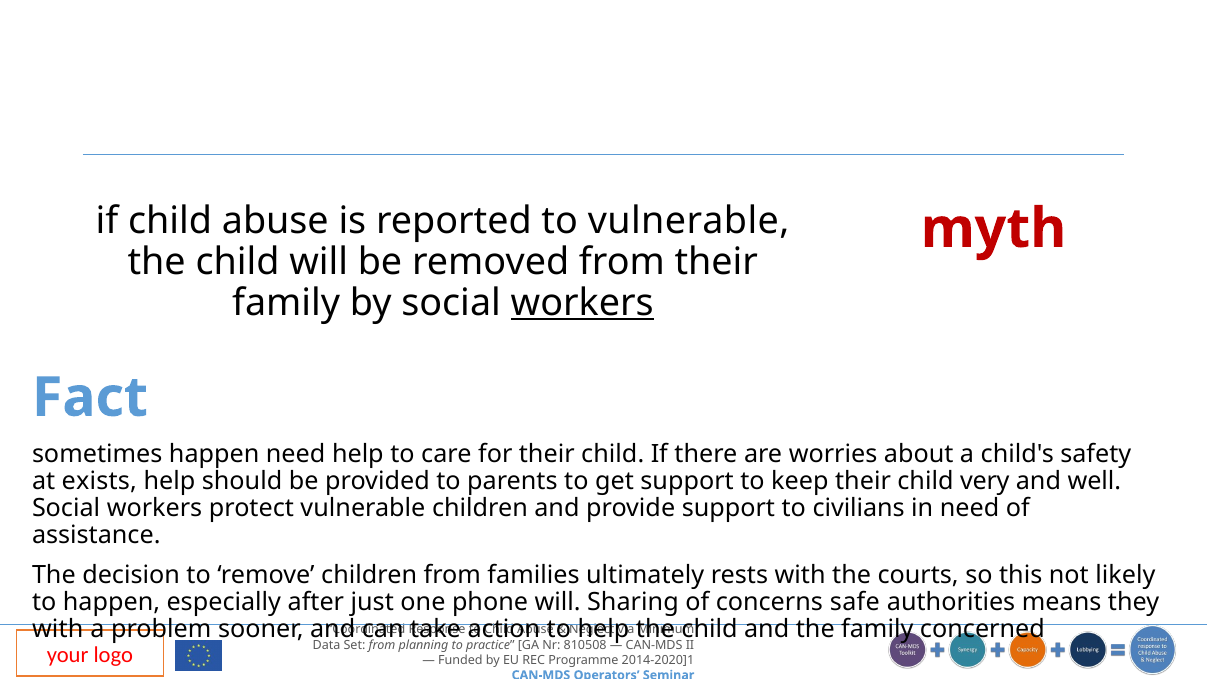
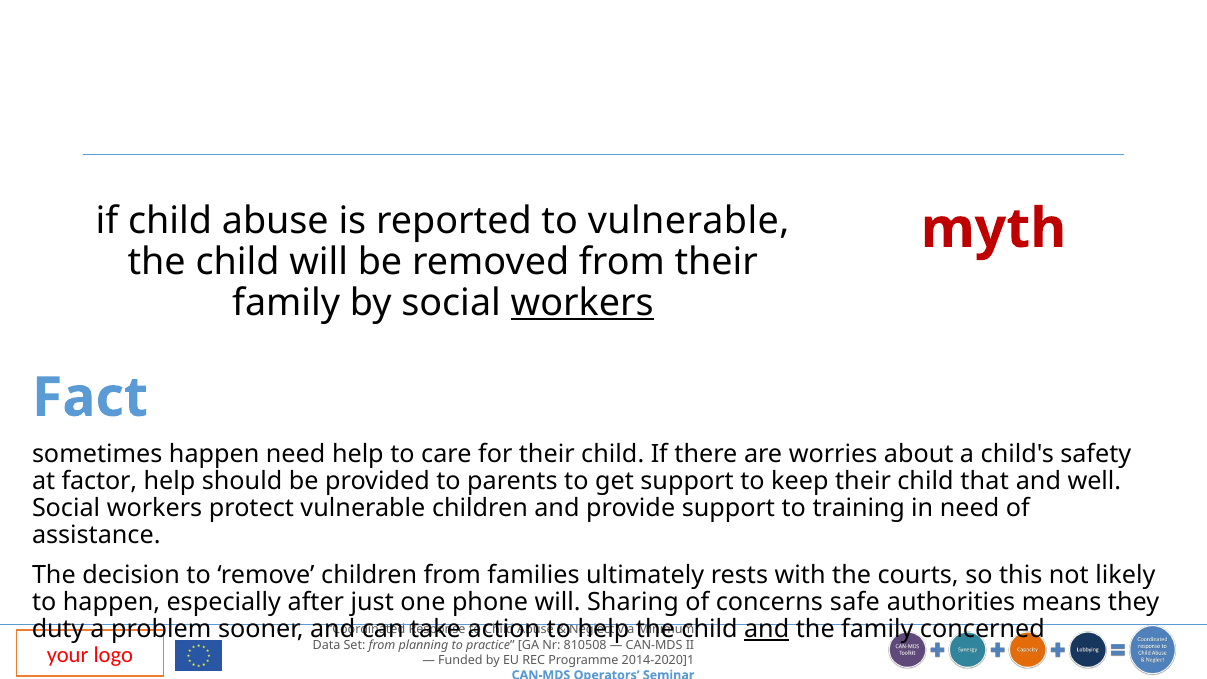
exists: exists -> factor (99, 481)
very: very -> that (985, 481)
civilians: civilians -> training (859, 508)
with: with -> duty (58, 629)
and underline: none -> present (767, 629)
